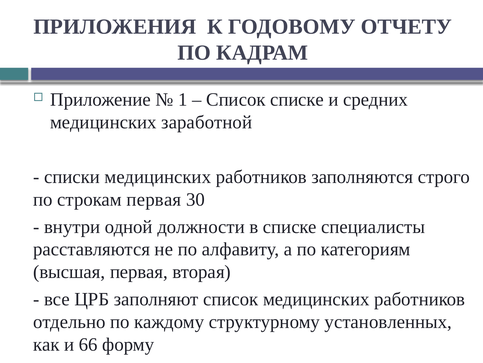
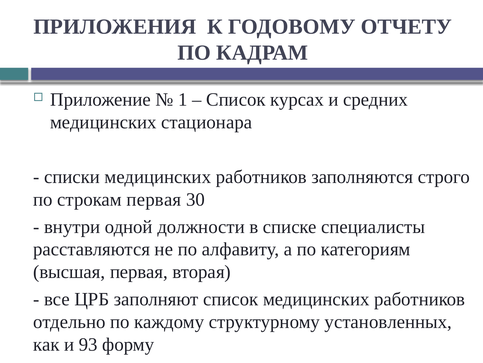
Список списке: списке -> курсах (297, 99)
заработной: заработной -> стационара (207, 122)
66: 66 -> 93 (88, 344)
